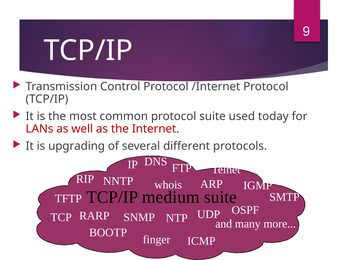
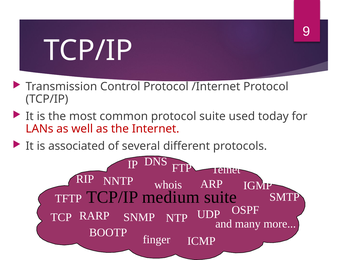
upgrading: upgrading -> associated (77, 146)
